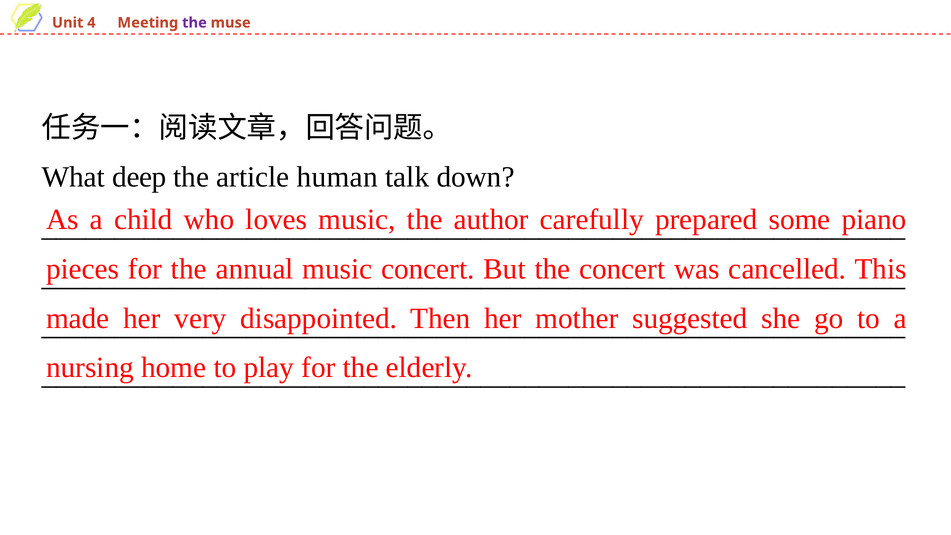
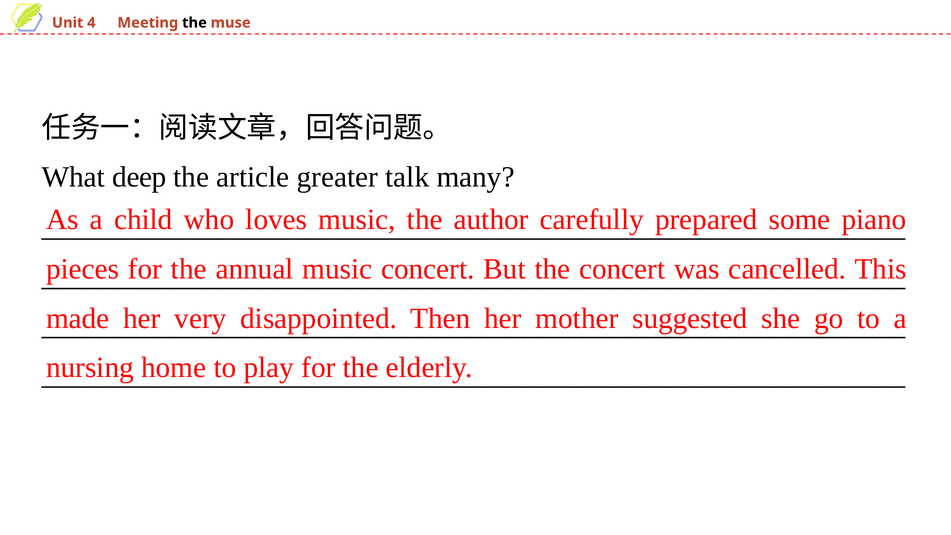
the colour: purple -> black (194, 23)
human: human -> greater (337, 177)
down: down -> many (476, 177)
